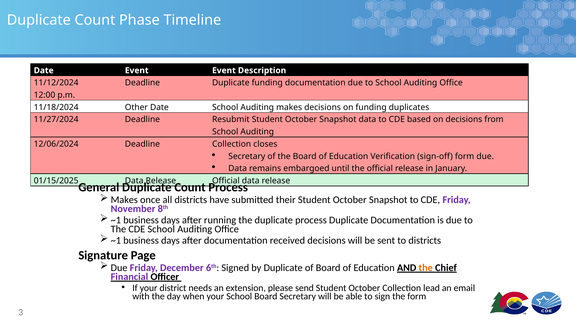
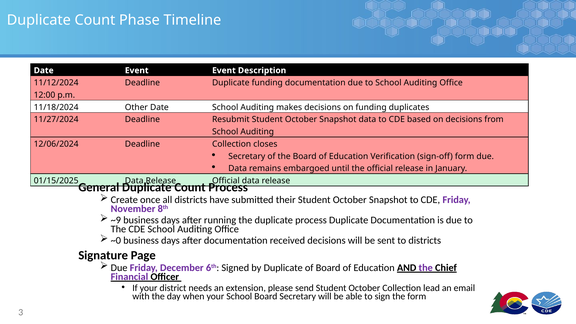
Makes: Makes -> Create (124, 200)
~1: ~1 -> ~9 (116, 220)
~1: ~1 -> ~0 (116, 241)
the colour: orange -> purple (426, 268)
